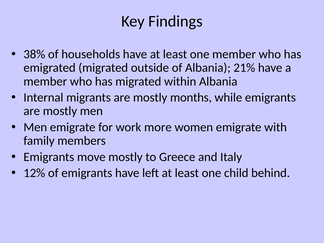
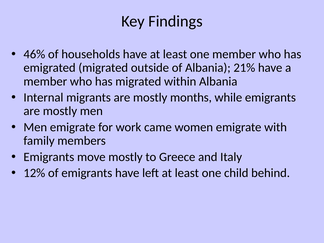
38%: 38% -> 46% (34, 54)
more: more -> came (158, 127)
